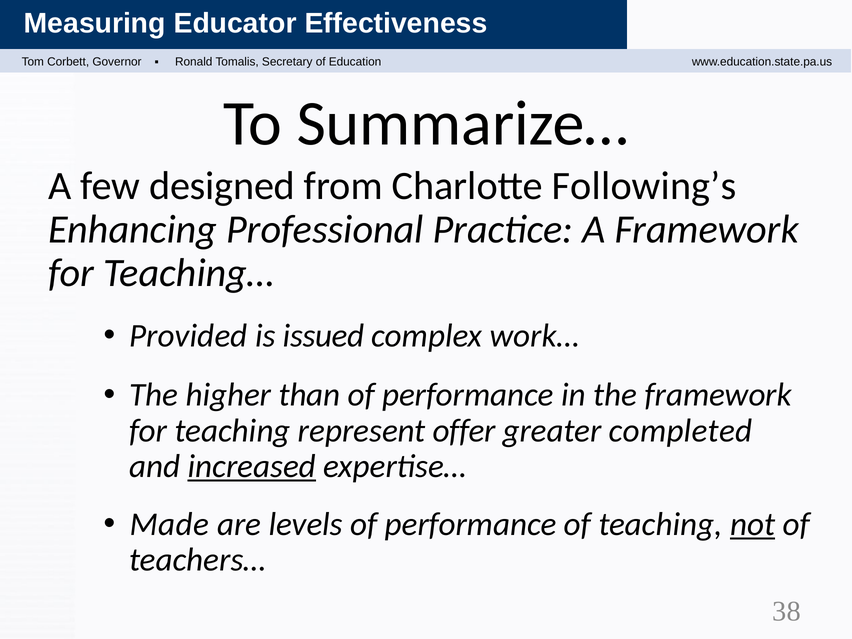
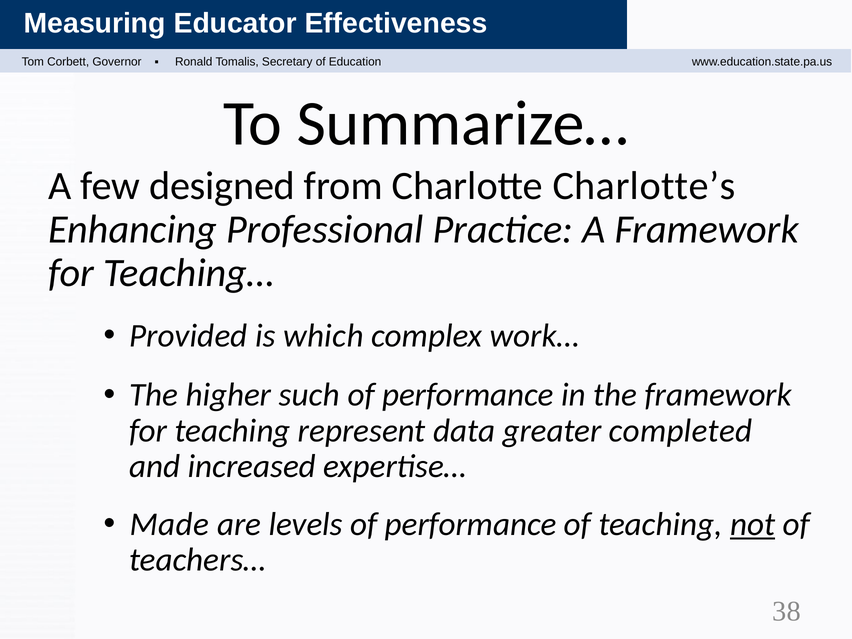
Following’s: Following’s -> Charlotte’s (644, 186)
issued: issued -> which (323, 336)
than: than -> such (309, 395)
offer: offer -> data (464, 431)
increased underline: present -> none (252, 466)
